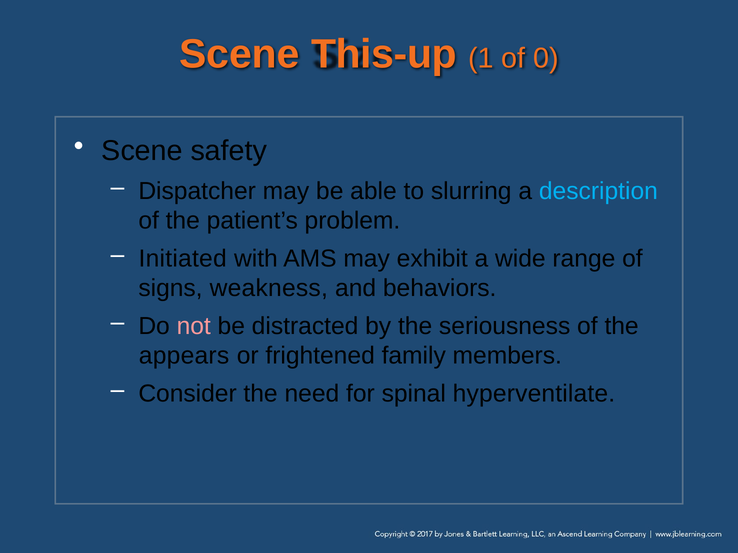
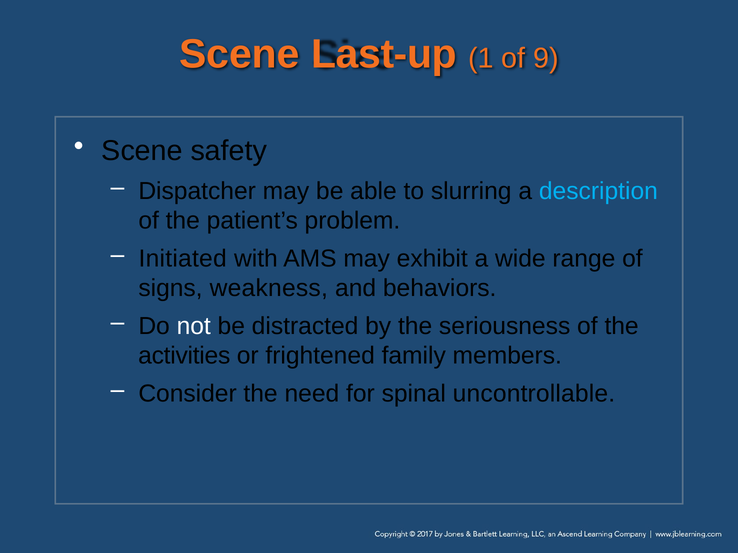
This-up: This-up -> Last-up (384, 54)
0: 0 -> 9 (546, 58)
not colour: pink -> white (194, 326)
appears: appears -> activities (184, 356)
hyperventilate: hyperventilate -> uncontrollable (534, 394)
